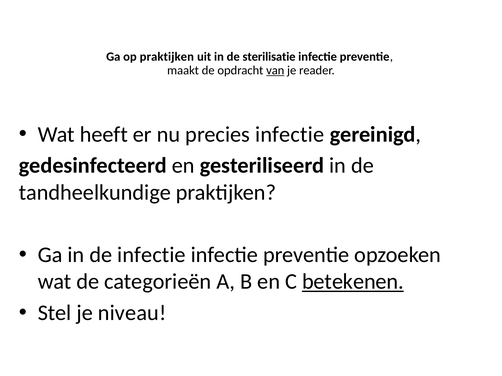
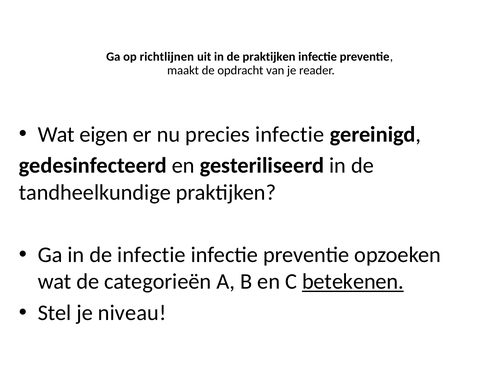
op praktijken: praktijken -> richtlijnen (167, 57)
de sterilisatie: sterilisatie -> praktijken (269, 57)
van underline: present -> none (275, 70)
heeft: heeft -> eigen (104, 135)
